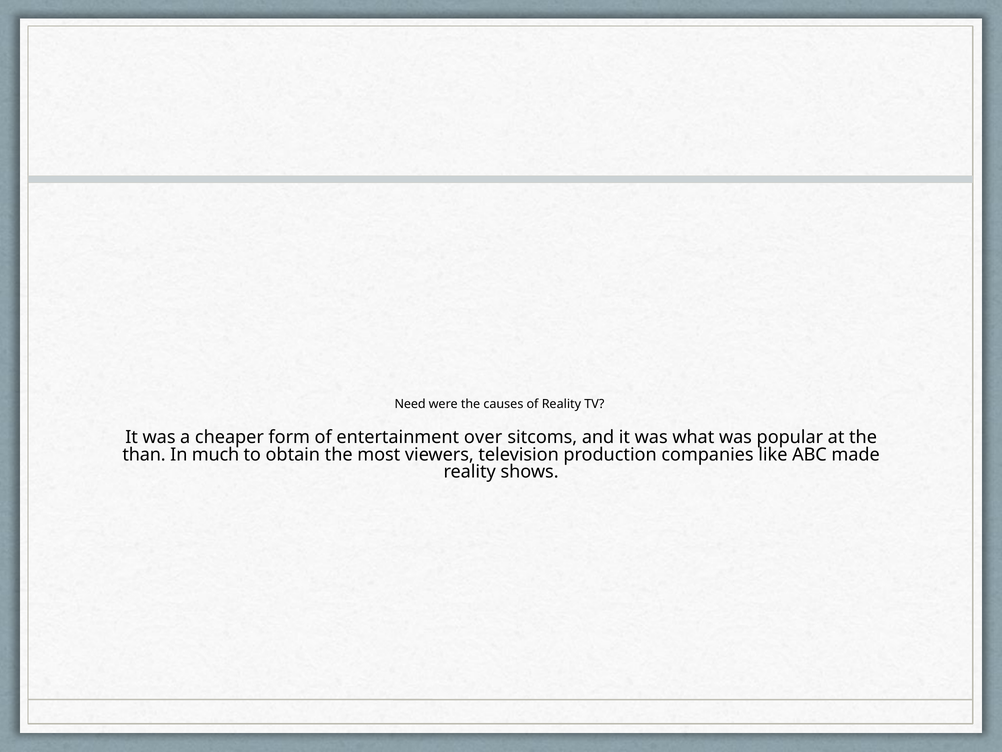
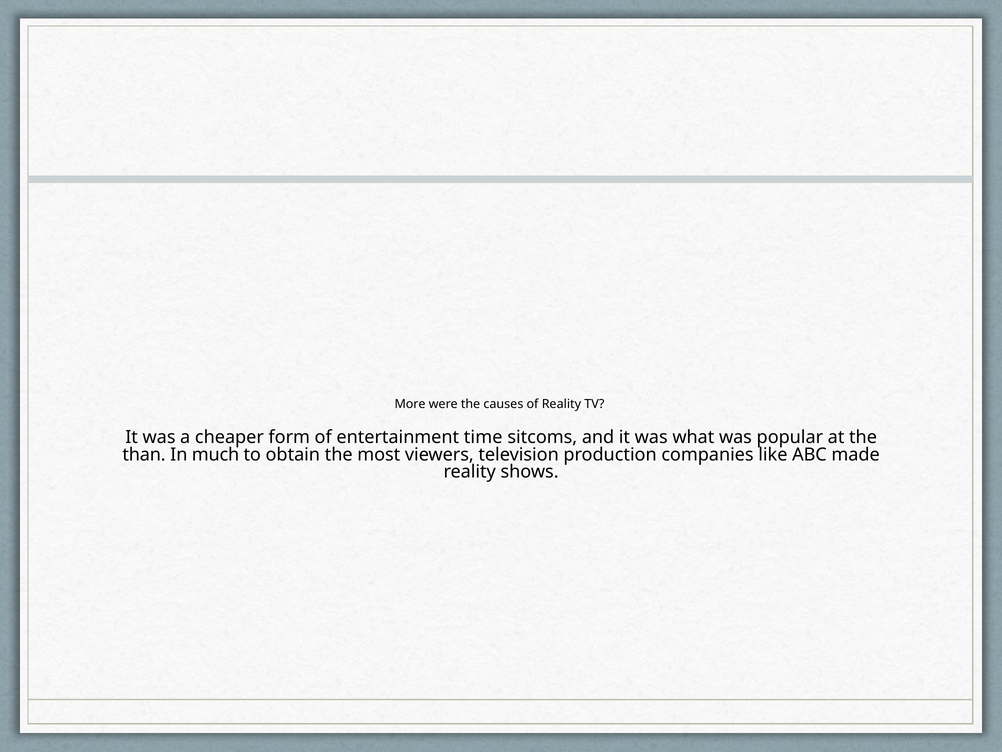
Need: Need -> More (410, 404)
over: over -> time (483, 437)
